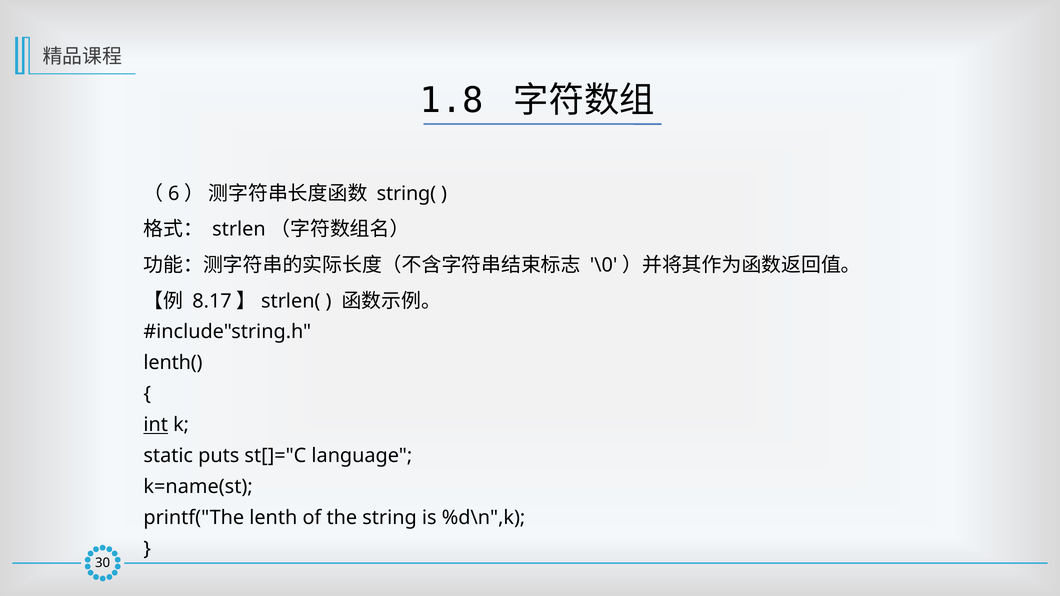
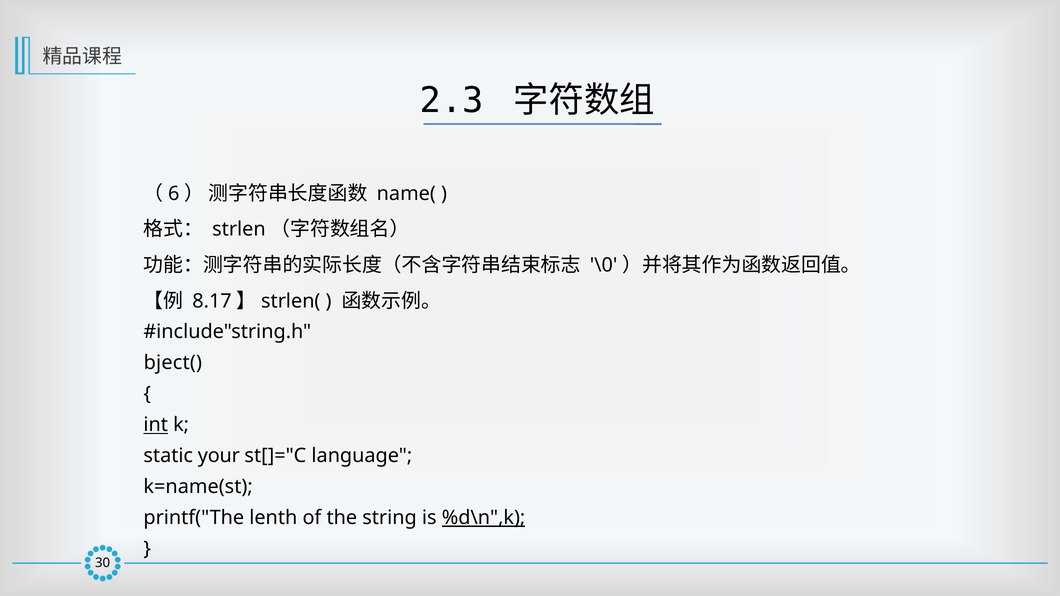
1.8: 1.8 -> 2.3 (452, 101)
string(: string( -> name( (406, 194)
lenth(: lenth( -> bject( (173, 363)
puts: puts -> your (219, 456)
%d\n",k underline: none -> present (484, 518)
